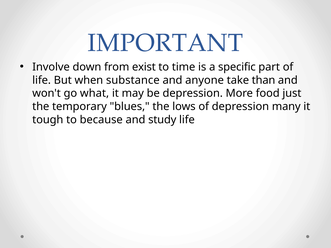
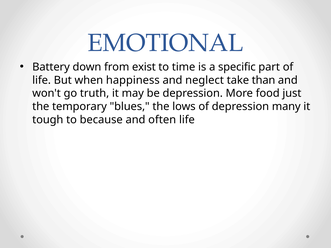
IMPORTANT: IMPORTANT -> EMOTIONAL (166, 43)
Involve: Involve -> Battery (51, 67)
substance: substance -> happiness (133, 80)
anyone: anyone -> neglect (205, 80)
what: what -> truth (95, 93)
study: study -> often (162, 120)
